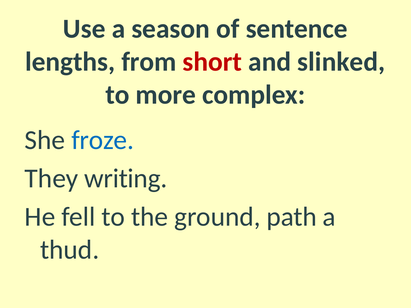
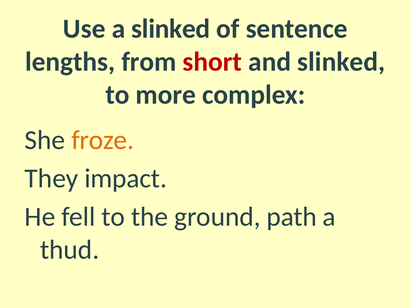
a season: season -> slinked (171, 29)
froze colour: blue -> orange (103, 140)
writing: writing -> impact (126, 179)
